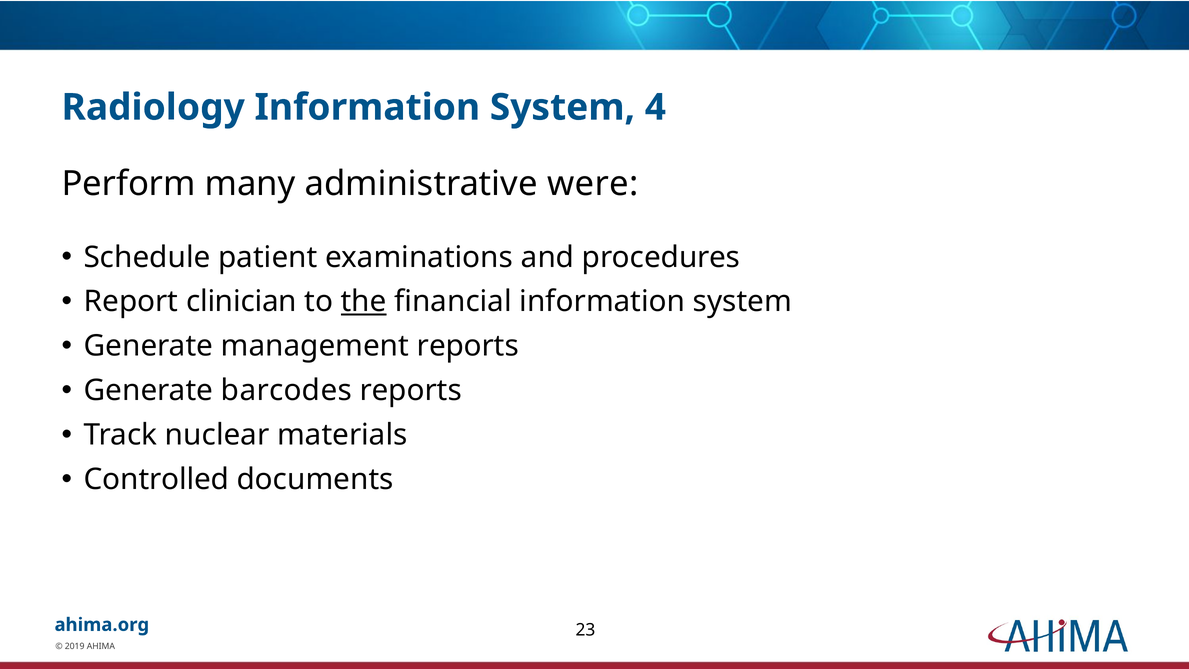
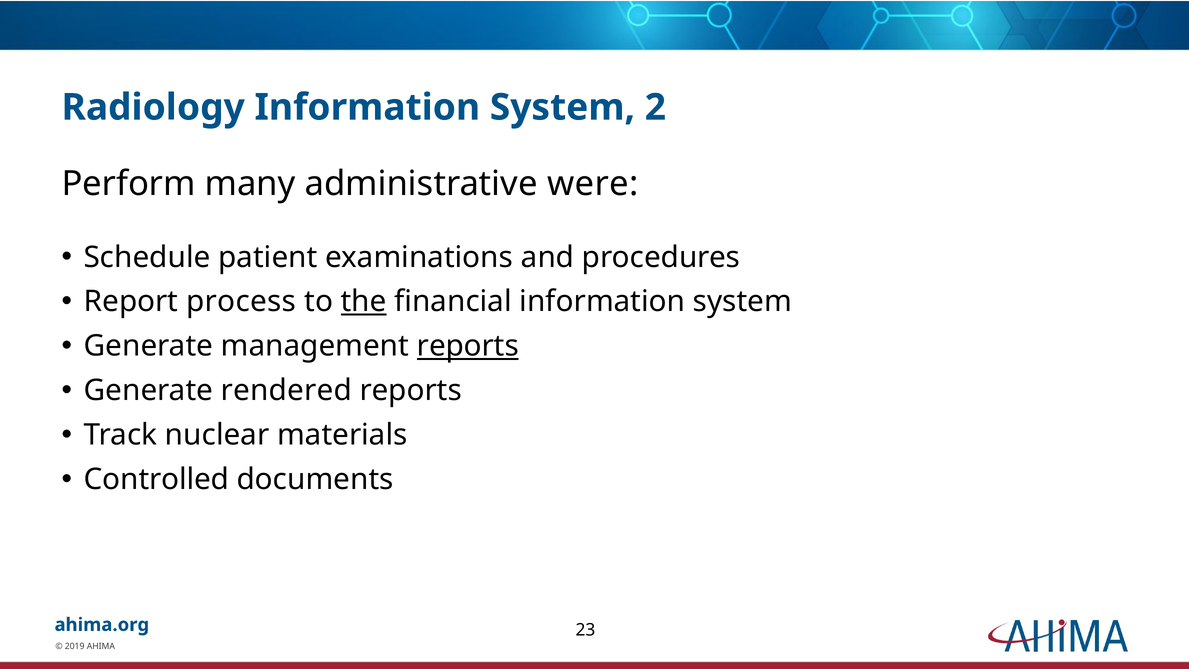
4: 4 -> 2 (655, 107)
clinician: clinician -> process (241, 302)
reports underline: none -> present (468, 346)
barcodes: barcodes -> rendered (286, 391)
